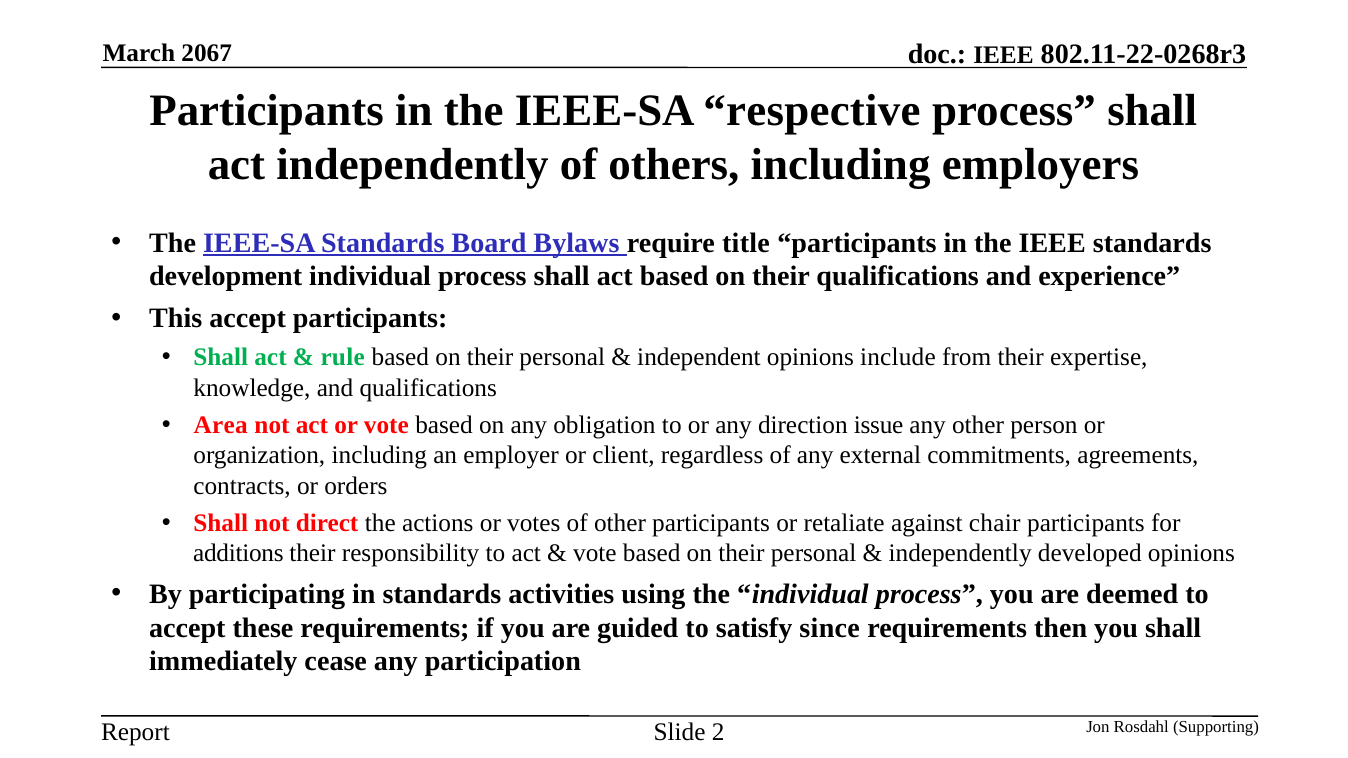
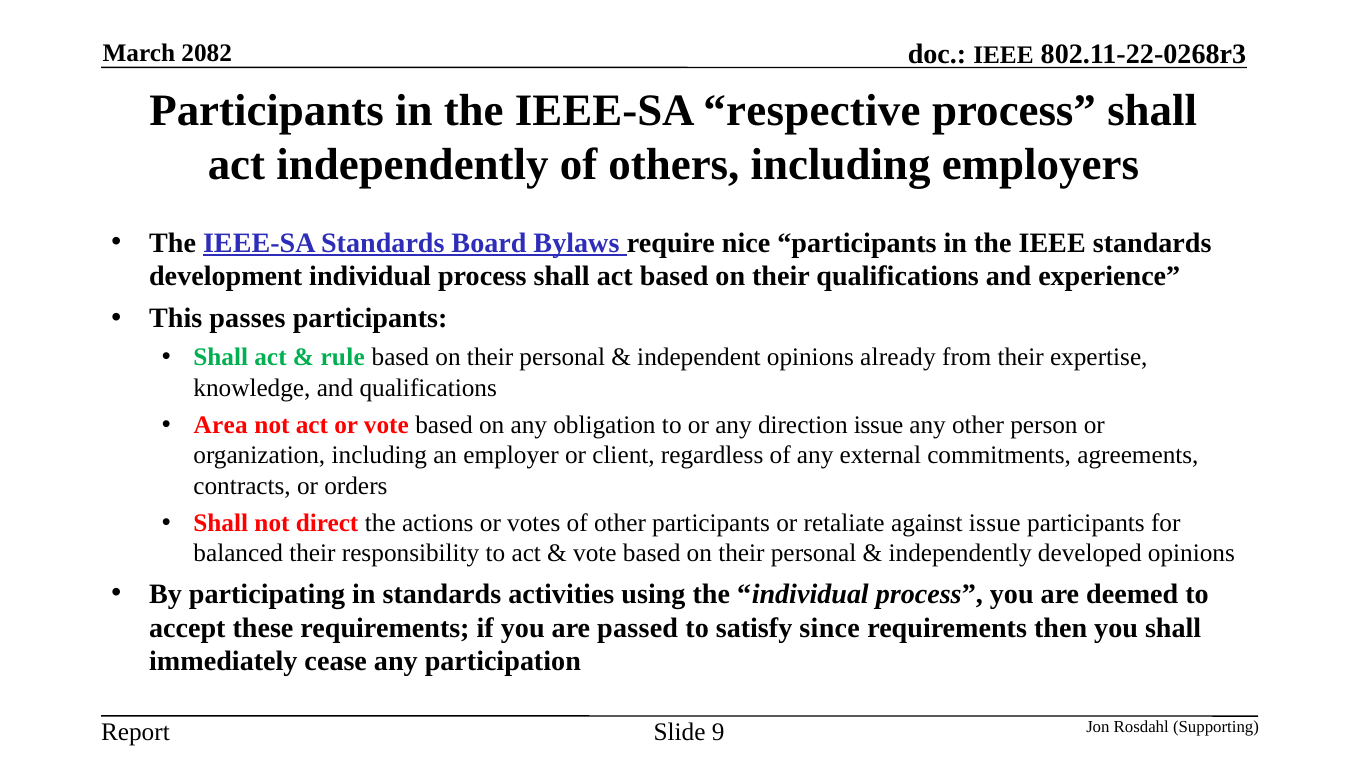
2067: 2067 -> 2082 (207, 54)
title: title -> nice (746, 243)
This accept: accept -> passes (247, 319)
include: include -> already (898, 358)
against chair: chair -> issue (995, 523)
additions: additions -> balanced (238, 554)
guided: guided -> passed (638, 628)
2: 2 -> 9 (718, 733)
